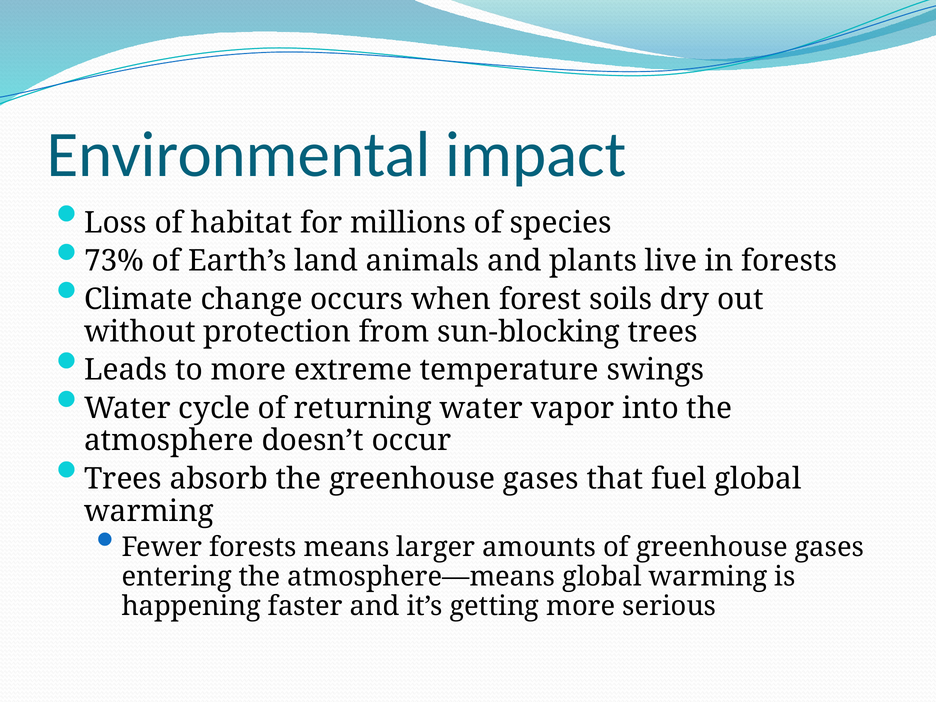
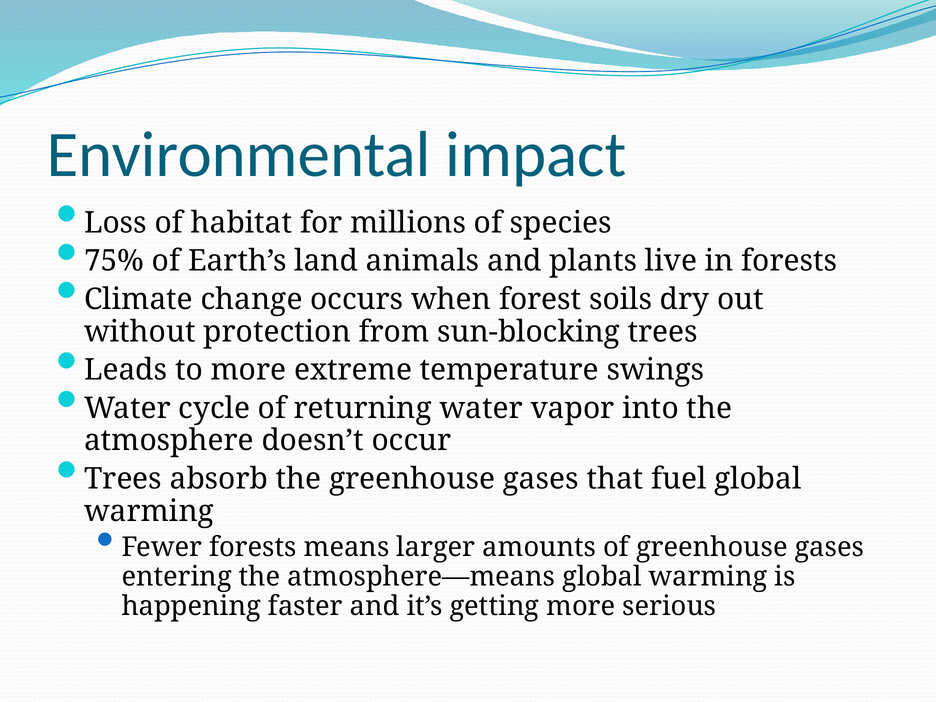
73%: 73% -> 75% (114, 261)
